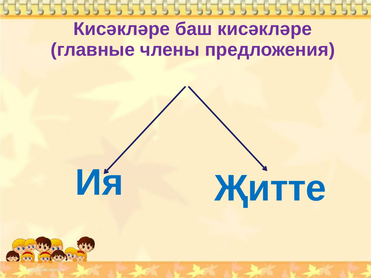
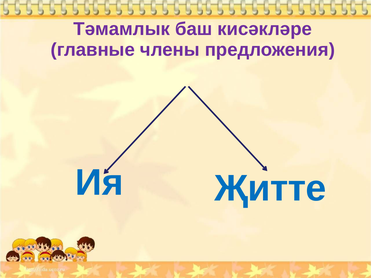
Кисәкләре: Кисәкләре -> Тәмамлык (122, 29)
